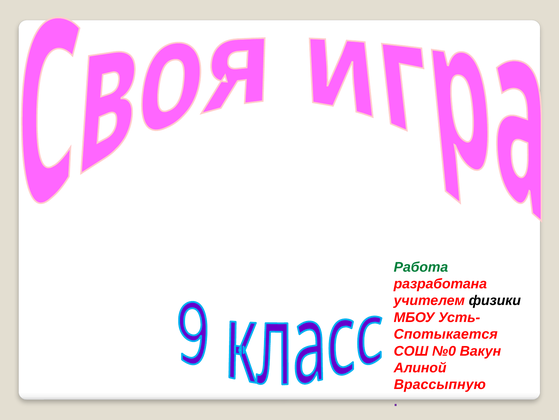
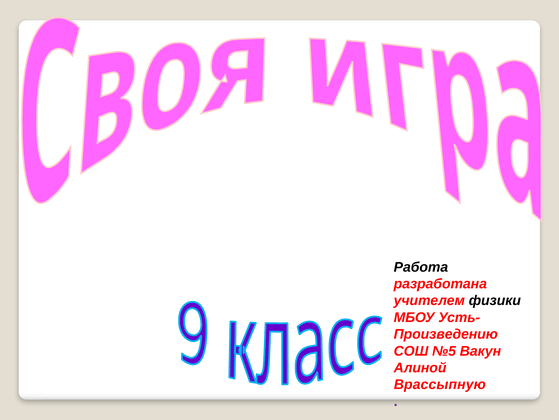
Работа colour: green -> black (421, 267)
Спотыкается: Спотыкается -> Произведению (446, 334)
№0: №0 -> №5 (444, 350)
